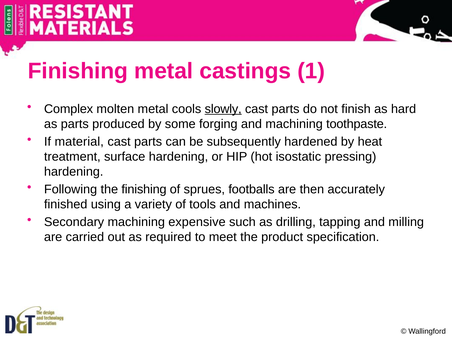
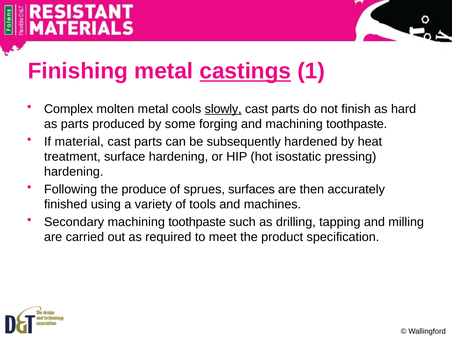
castings underline: none -> present (245, 71)
the finishing: finishing -> produce (144, 189)
footballs: footballs -> surfaces (252, 189)
Secondary machining expensive: expensive -> toothpaste (197, 222)
